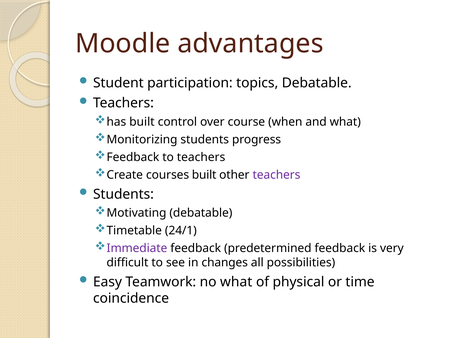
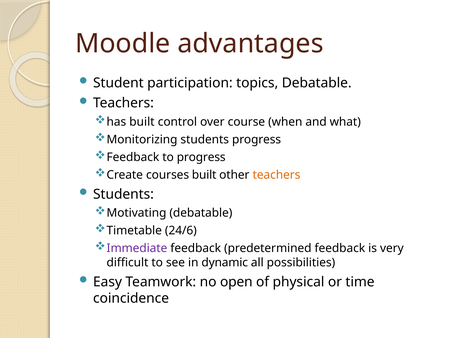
to teachers: teachers -> progress (201, 157)
teachers colour: purple -> orange (276, 175)
24/1: 24/1 -> 24/6 (181, 230)
changes: changes -> dynamic (225, 262)
no what: what -> open (236, 281)
